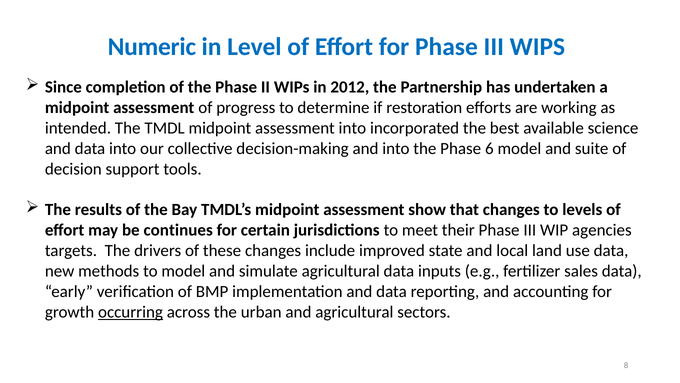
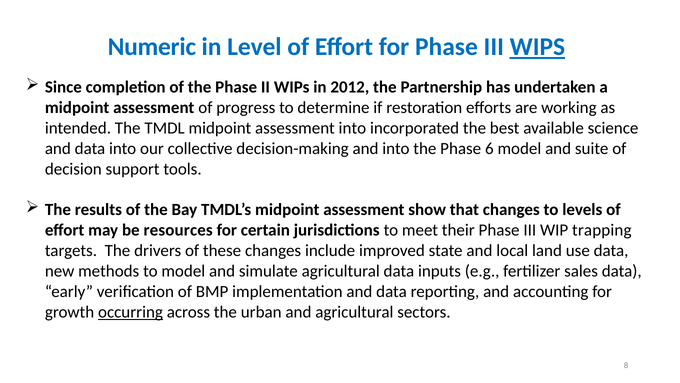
WIPS underline: none -> present (537, 47)
continues: continues -> resources (178, 230)
agencies: agencies -> trapping (602, 230)
